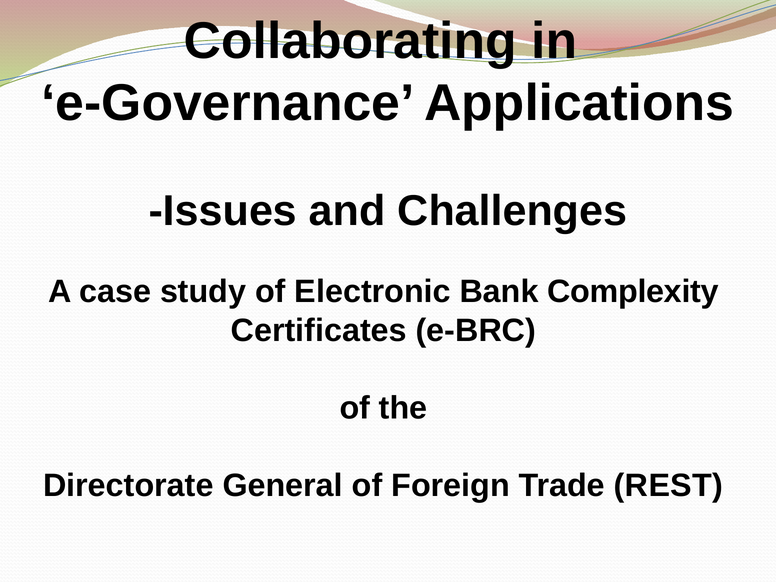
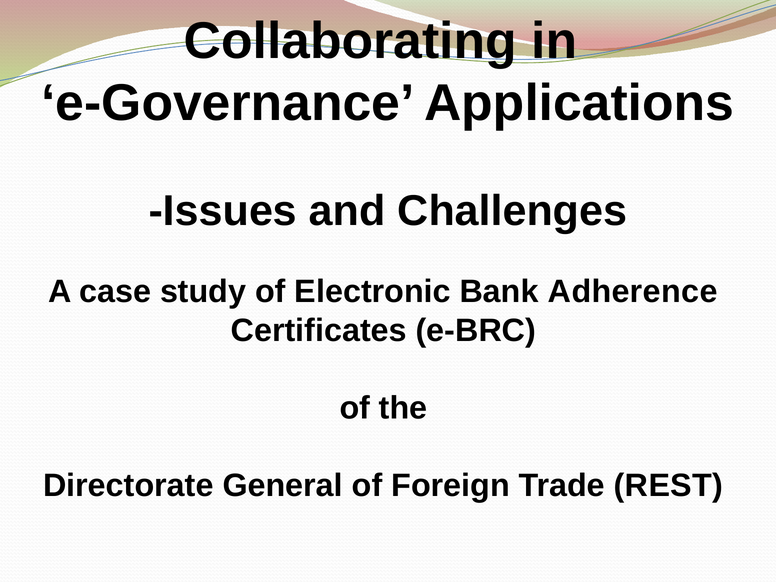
Complexity: Complexity -> Adherence (633, 292)
